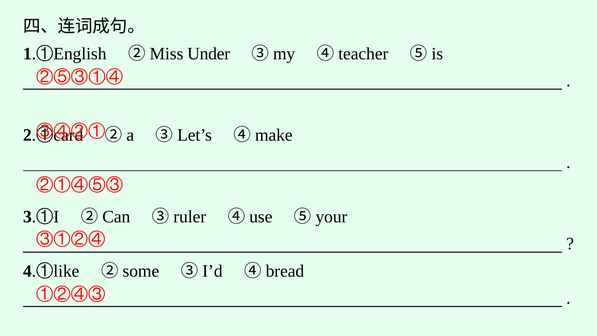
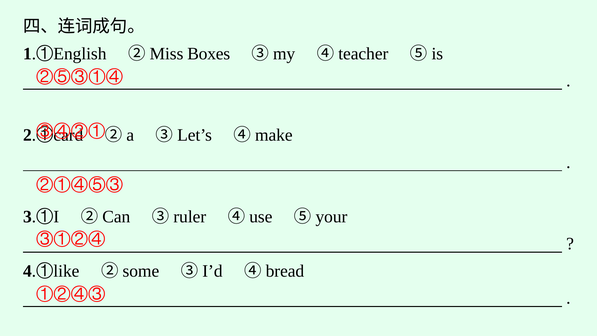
Under: Under -> Boxes (209, 54)
